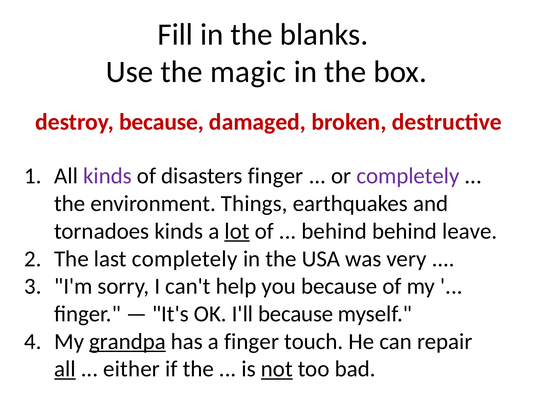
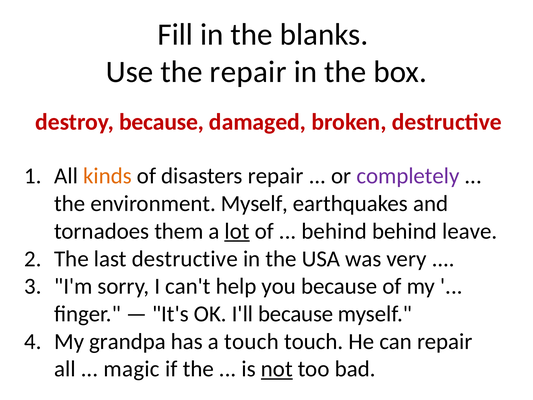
the magic: magic -> repair (248, 72)
kinds colour: purple -> orange (108, 176)
disasters finger: finger -> repair (276, 176)
environment Things: Things -> Myself (254, 204)
tornadoes kinds: kinds -> them (179, 231)
last completely: completely -> destructive (185, 259)
grandpa underline: present -> none (128, 341)
a finger: finger -> touch (251, 341)
all underline: present -> none (65, 369)
either: either -> magic (132, 369)
